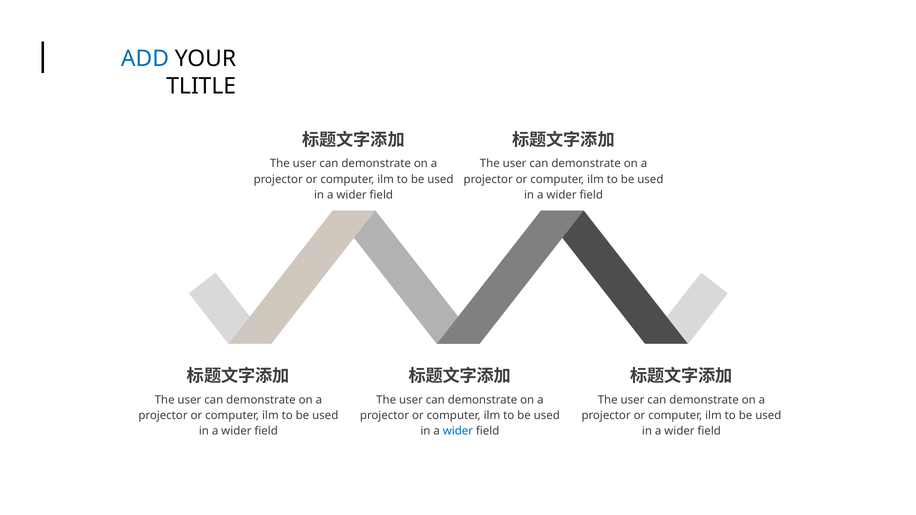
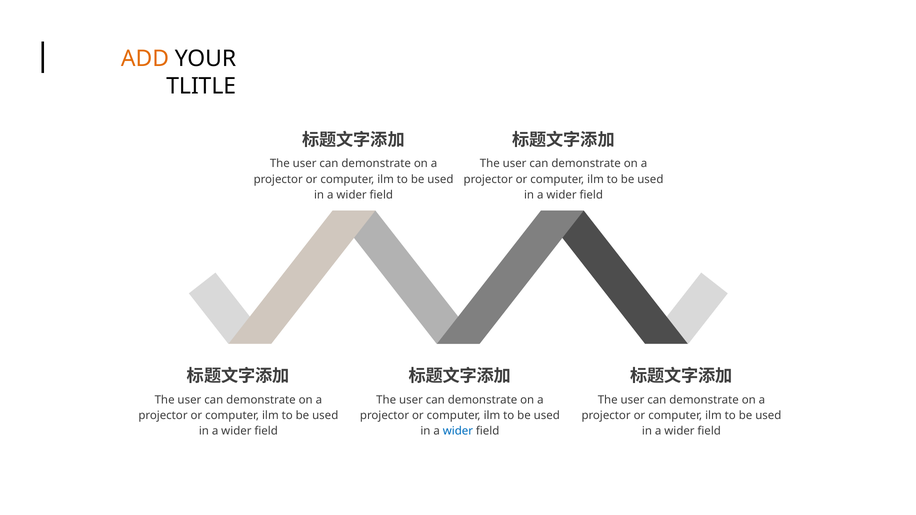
ADD colour: blue -> orange (145, 59)
